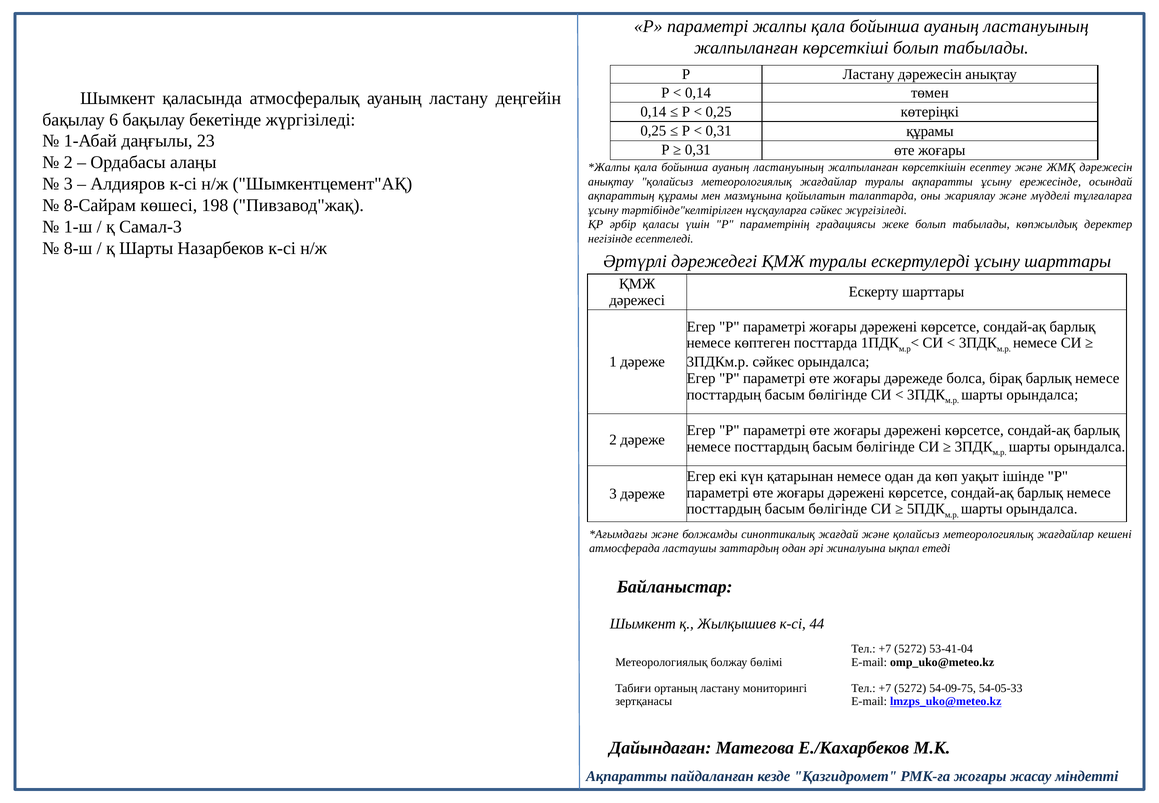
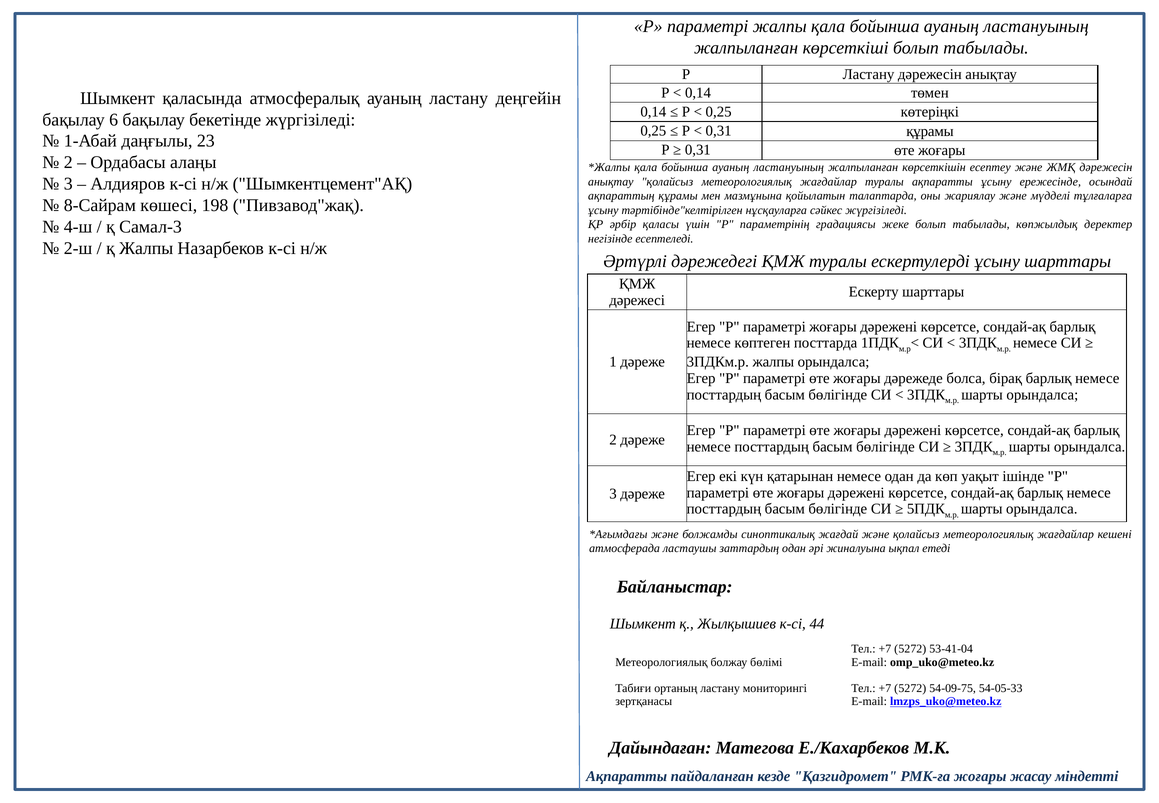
1-ш: 1-ш -> 4-ш (78, 227)
8-ш: 8-ш -> 2-ш (78, 248)
қ Шарты: Шарты -> Жалпы (146, 248)
3ПДКм.р сәйкес: сәйкес -> жалпы (773, 362)
